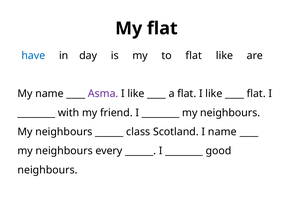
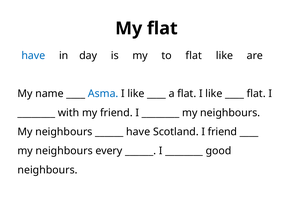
Asma colour: purple -> blue (103, 94)
class: class -> have (138, 132)
I name: name -> friend (222, 132)
